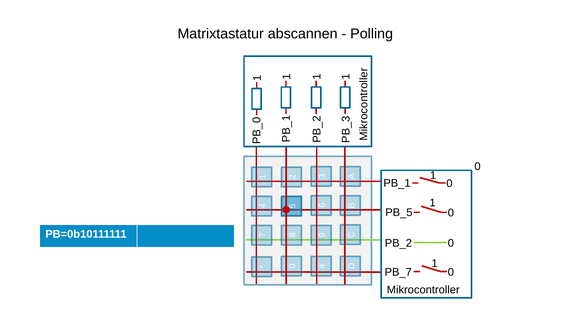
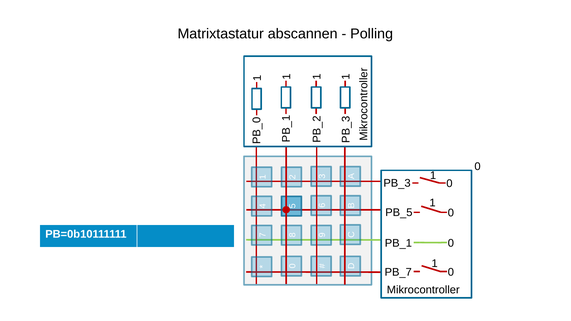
PB_1: PB_1 -> PB_3 (397, 183)
PB_2: PB_2 -> PB_1 (398, 243)
